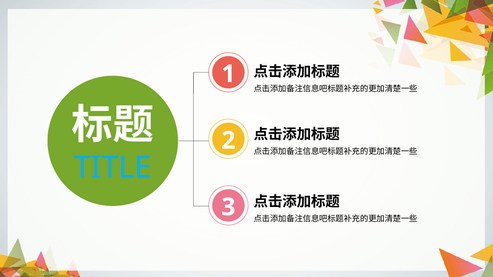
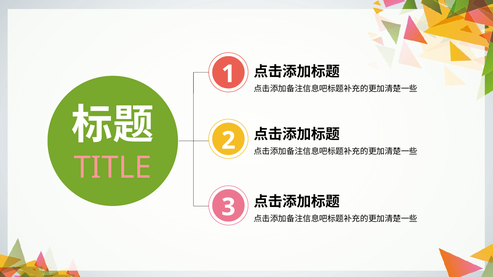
TITLE colour: light blue -> pink (113, 168)
